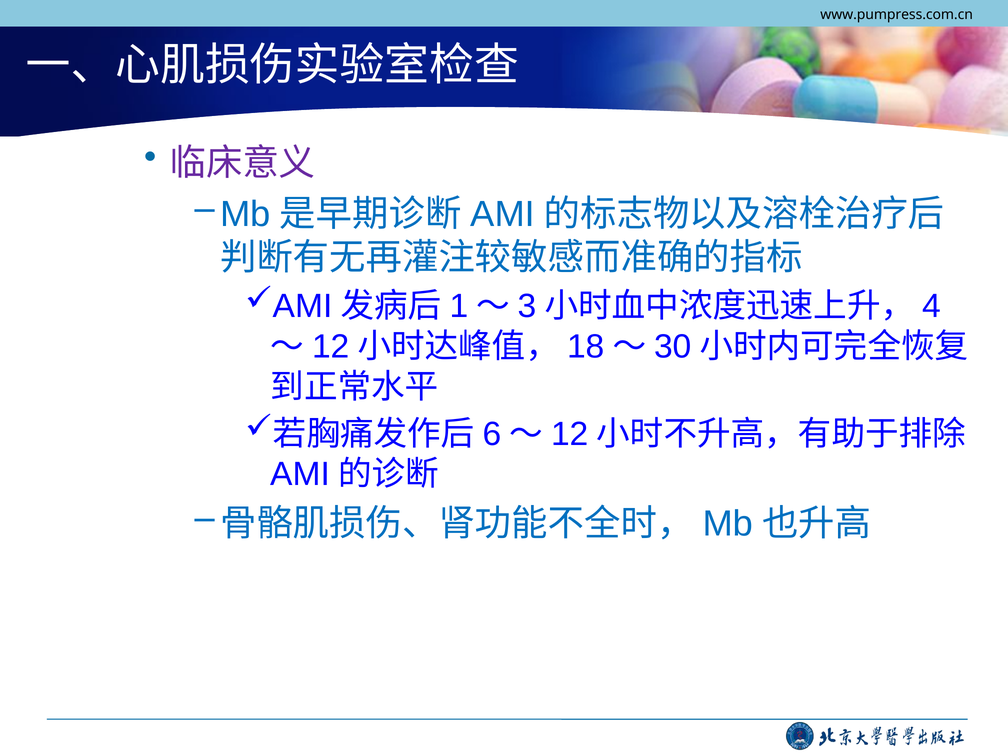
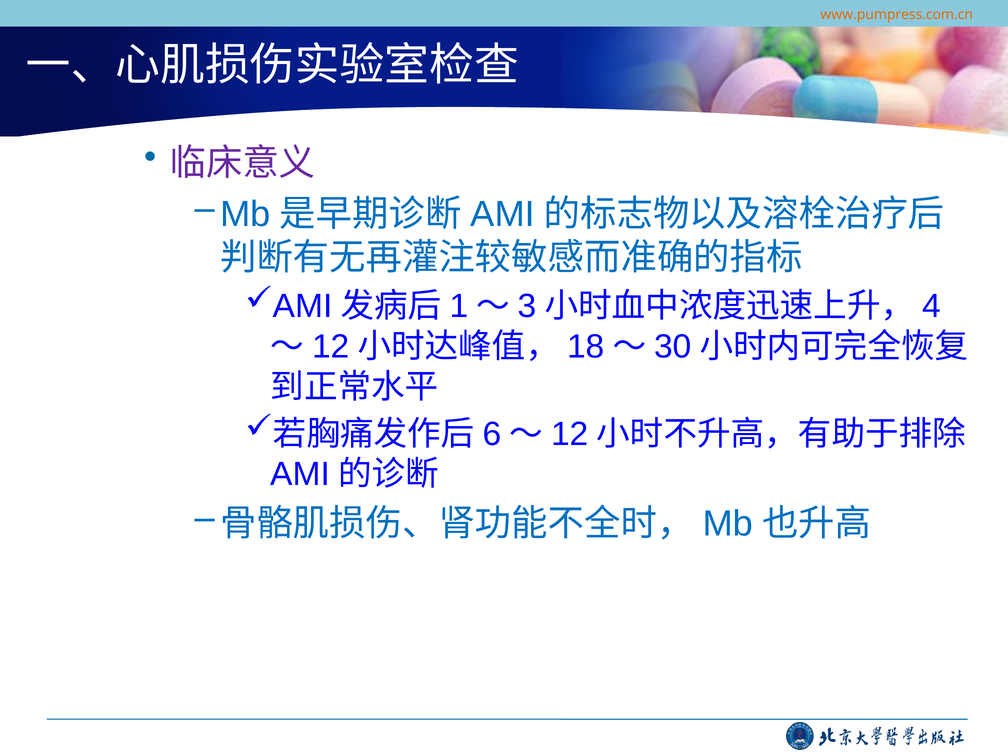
www.pumpress.com.cn colour: black -> orange (897, 14)
